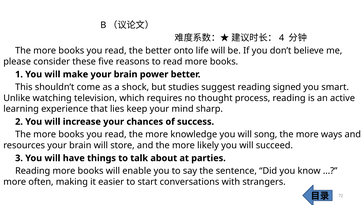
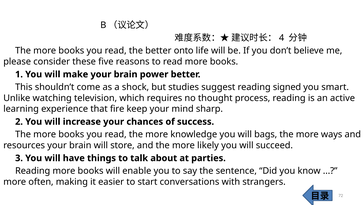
lies: lies -> fire (117, 109)
song: song -> bags (266, 134)
